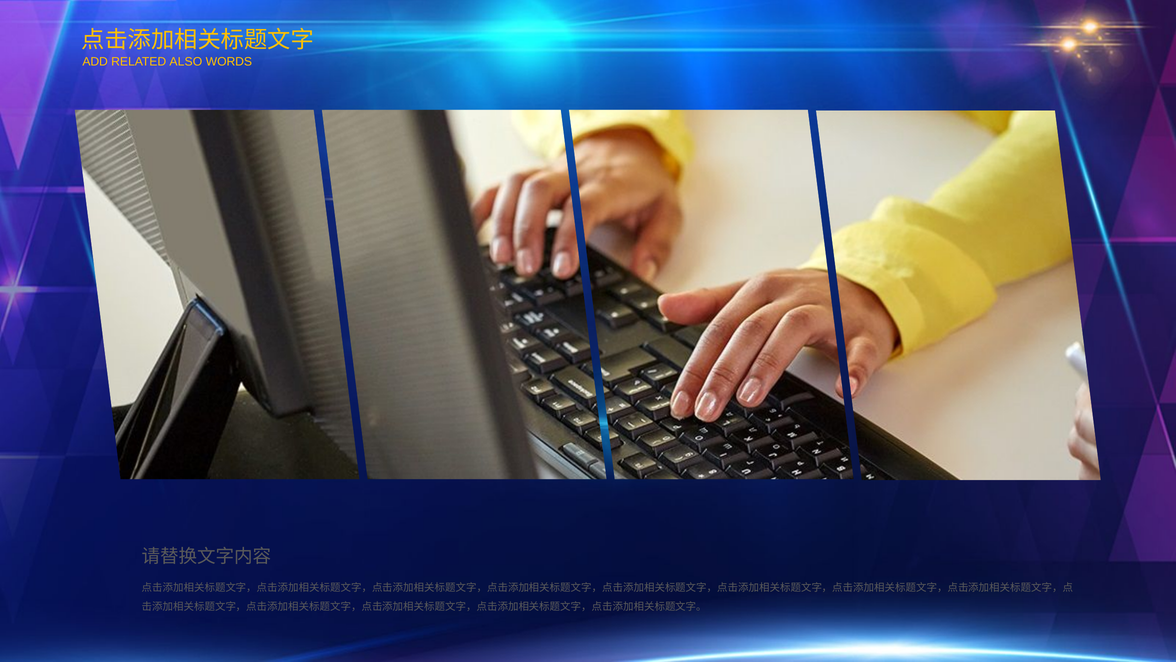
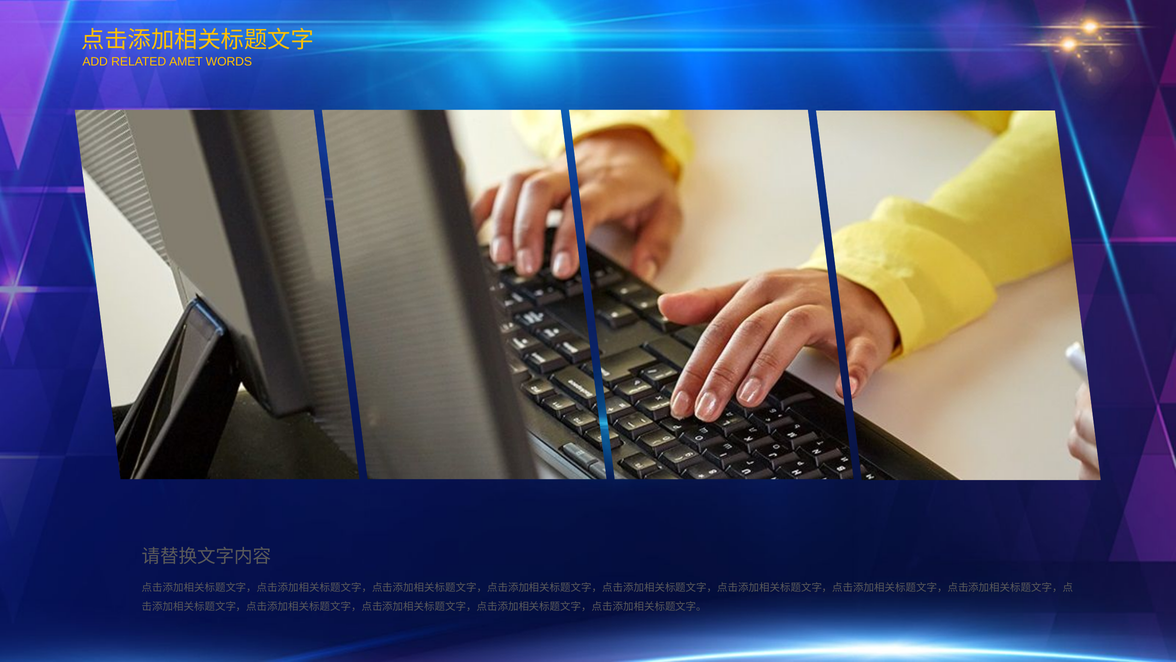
ALSO: ALSO -> AMET (186, 62)
